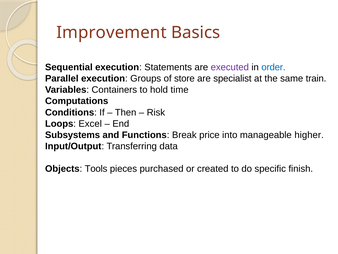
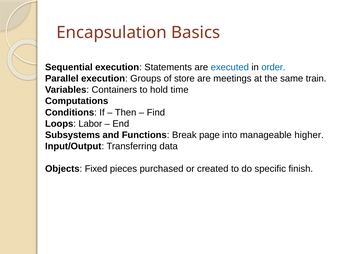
Improvement: Improvement -> Encapsulation (112, 32)
executed colour: purple -> blue (230, 67)
specialist: specialist -> meetings (232, 78)
Risk: Risk -> Find (156, 112)
Excel: Excel -> Labor (90, 123)
price: price -> page (209, 135)
Tools: Tools -> Fixed (96, 169)
